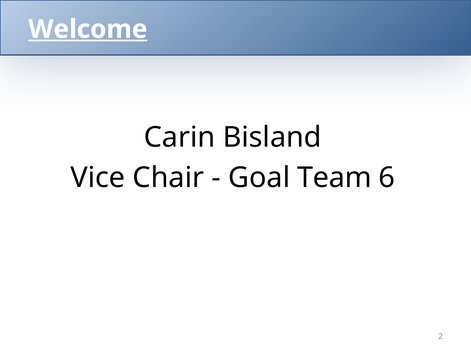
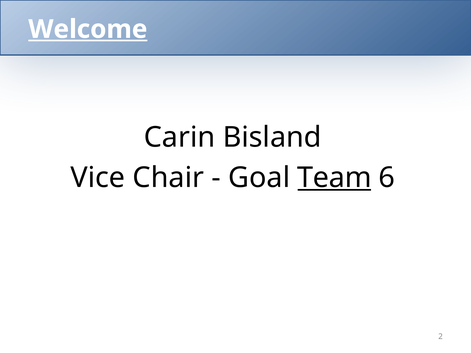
Team underline: none -> present (334, 178)
